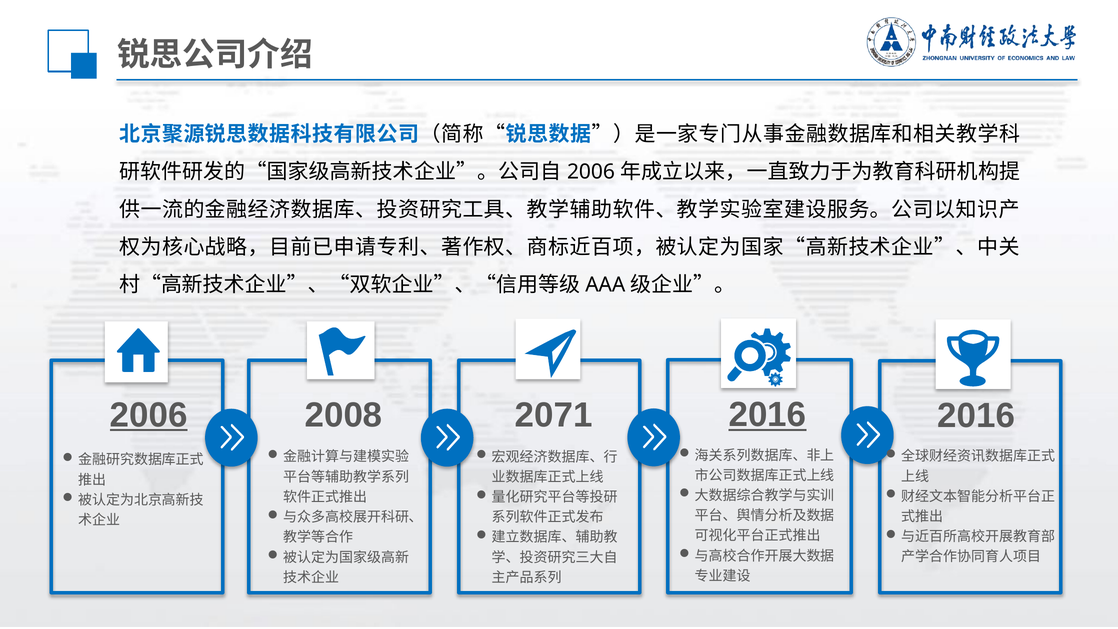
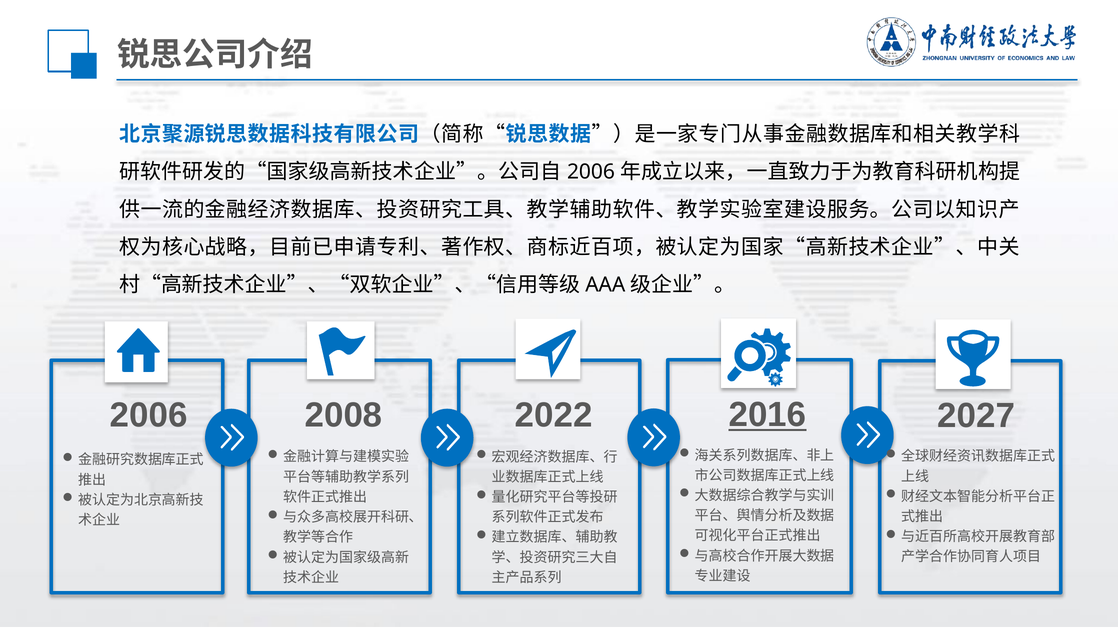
2006 underline: present -> none (149, 415)
2071: 2071 -> 2022 (554, 415)
2016: 2016 -> 2027 (976, 416)
